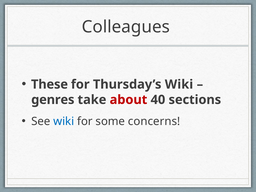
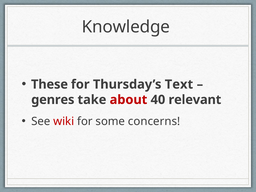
Colleagues: Colleagues -> Knowledge (126, 27)
Thursday’s Wiki: Wiki -> Text (179, 84)
sections: sections -> relevant (195, 100)
wiki colour: blue -> red (64, 121)
